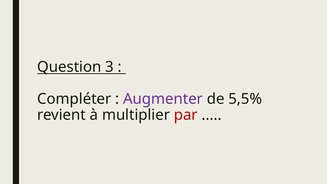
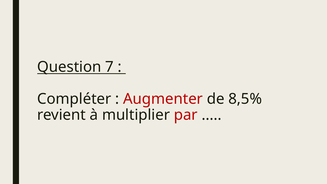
3: 3 -> 7 (110, 67)
Augmenter colour: purple -> red (163, 99)
5,5%: 5,5% -> 8,5% (245, 99)
